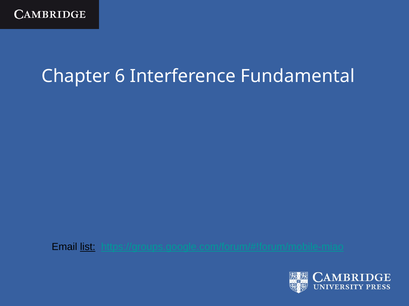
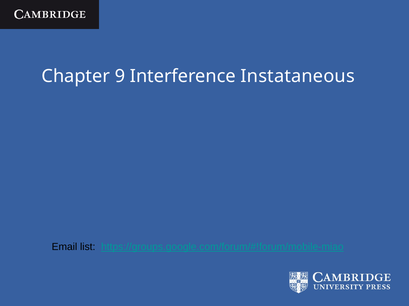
6: 6 -> 9 (120, 77)
Fundamental: Fundamental -> Instataneous (298, 77)
list underline: present -> none (88, 247)
